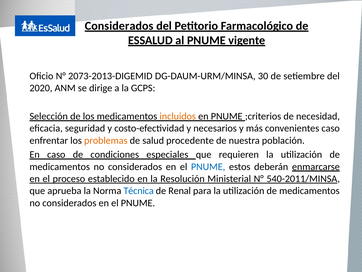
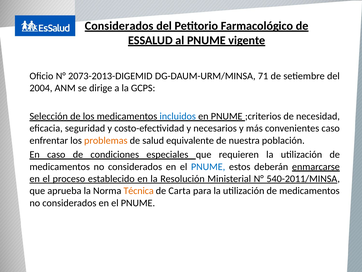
30: 30 -> 71 (263, 76)
2020: 2020 -> 2004 (41, 88)
incluidos colour: orange -> blue (178, 116)
procedente: procedente -> equivalente (190, 140)
Técnica colour: blue -> orange (139, 191)
Renal: Renal -> Carta (180, 191)
